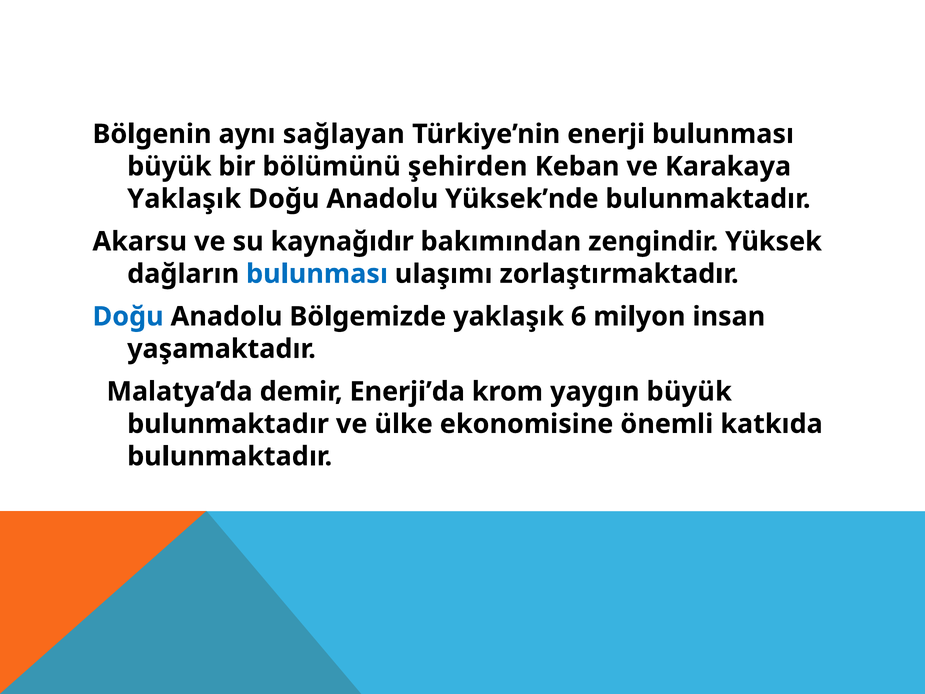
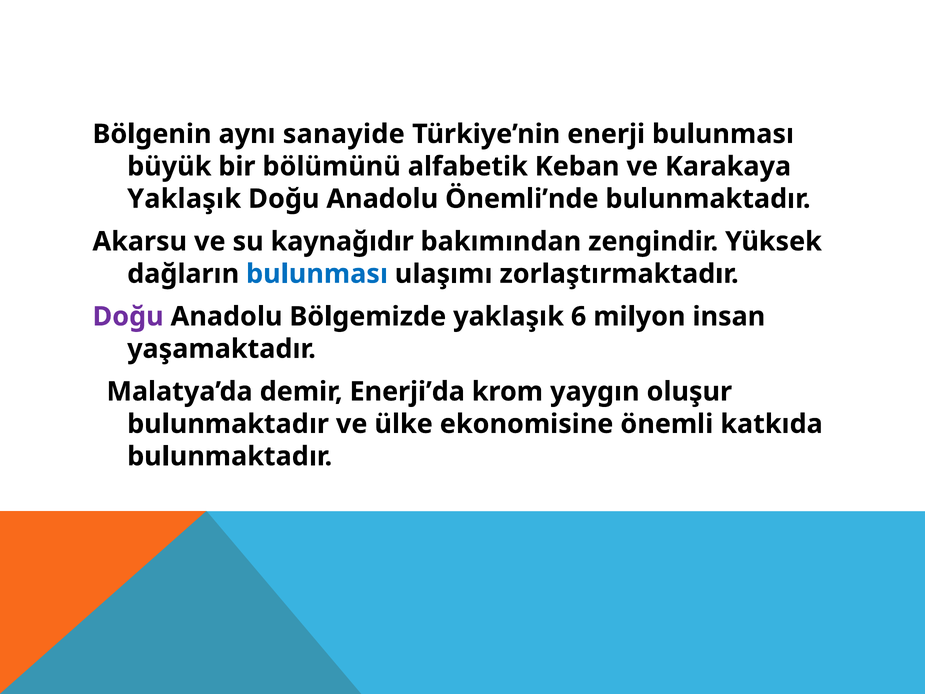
sağlayan: sağlayan -> sanayide (344, 134)
şehirden: şehirden -> alfabetik (468, 166)
Yüksek’nde: Yüksek’nde -> Önemli’nde (522, 199)
Doğu colour: blue -> purple (128, 316)
yaygın büyük: büyük -> oluşur (689, 391)
